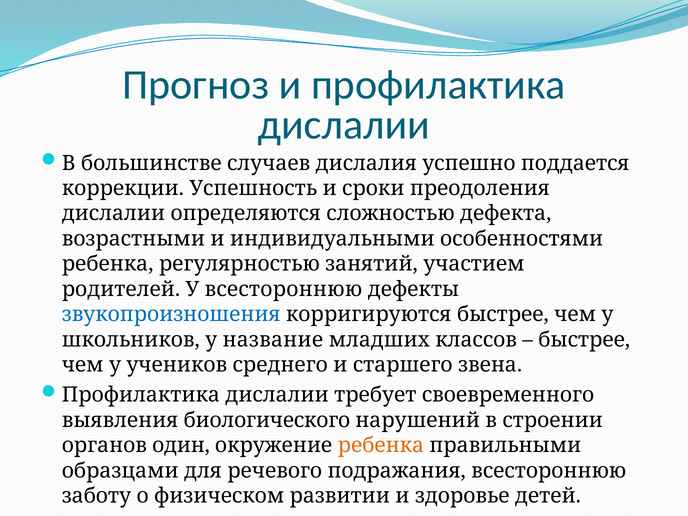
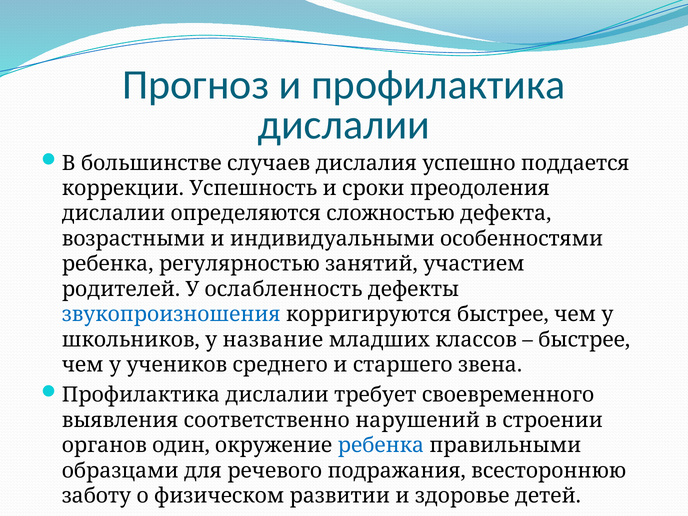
У всестороннюю: всестороннюю -> ослабленность (283, 289)
биологического: биологического -> соответственно (267, 420)
ребенка colour: orange -> blue (381, 445)
